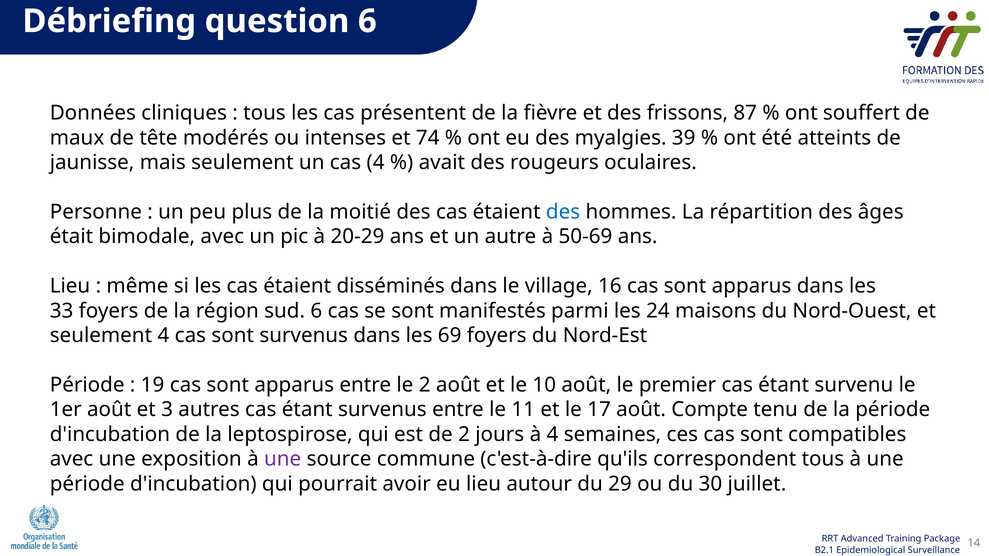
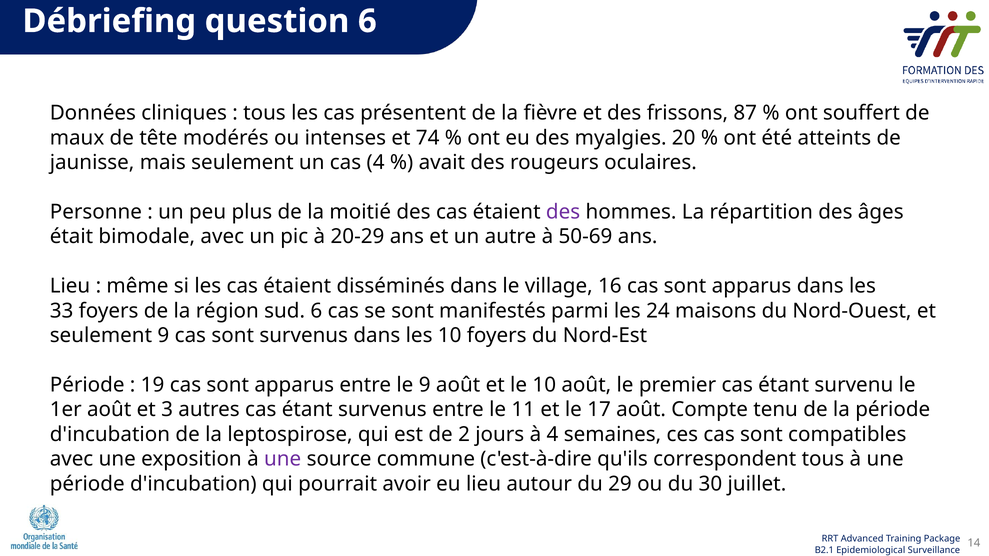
39: 39 -> 20 (684, 138)
des colour: blue -> purple (563, 212)
seulement 4: 4 -> 9 (163, 336)
les 69: 69 -> 10 (450, 336)
le 2: 2 -> 9 (425, 385)
